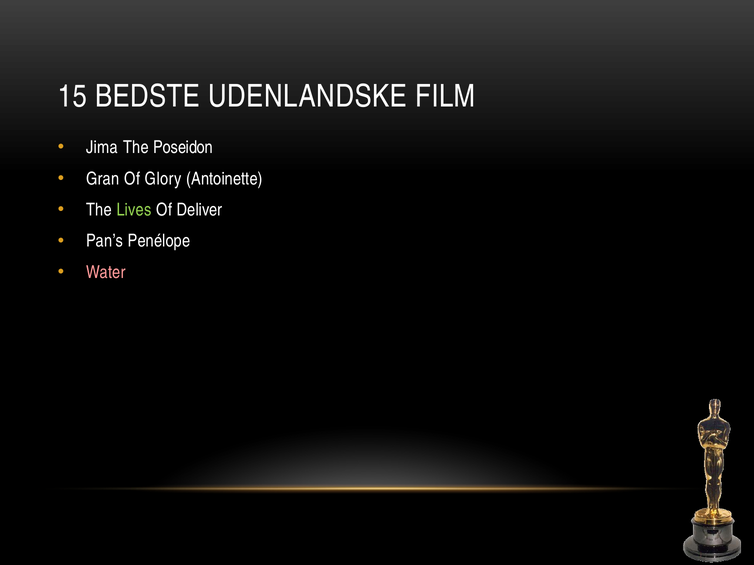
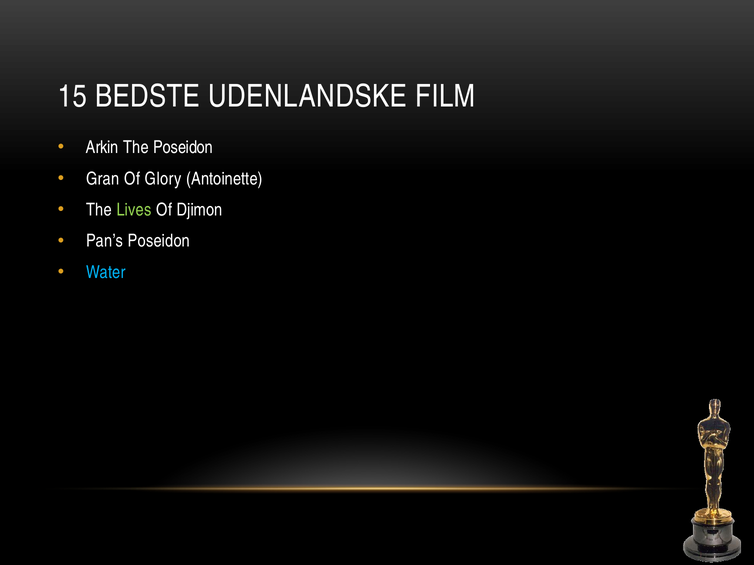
Jima: Jima -> Arkin (102, 148)
Deliver: Deliver -> Djimon (200, 210)
Pan’s Penélope: Penélope -> Poseidon (159, 241)
Water colour: pink -> light blue (106, 273)
